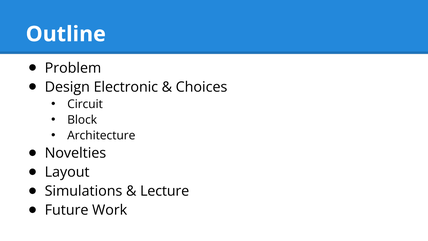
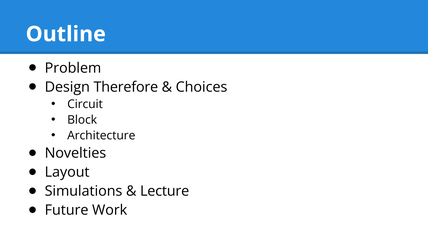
Electronic: Electronic -> Therefore (126, 87)
